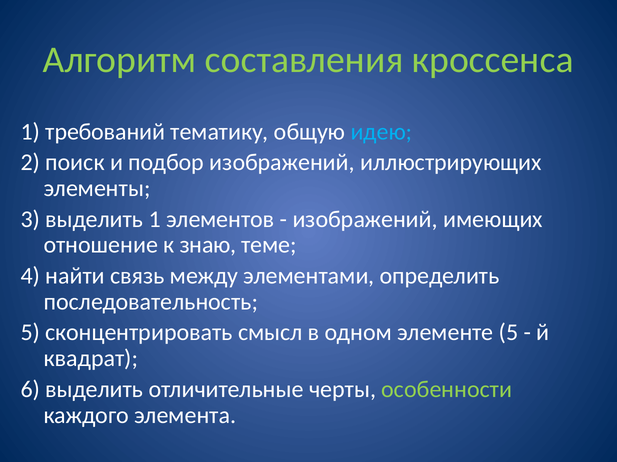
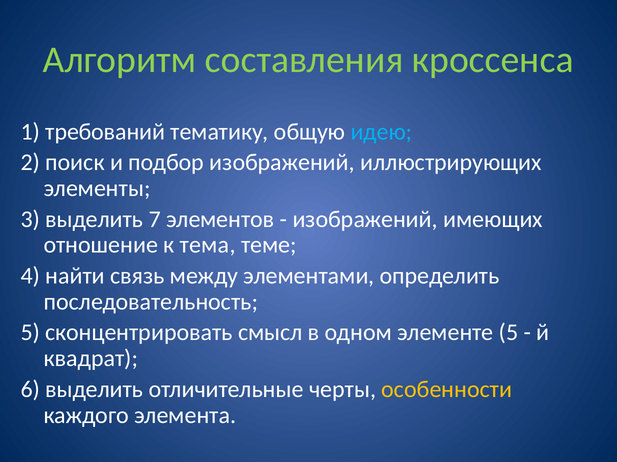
выделить 1: 1 -> 7 (155, 220)
знаю: знаю -> тема (208, 245)
особенности colour: light green -> yellow (447, 390)
